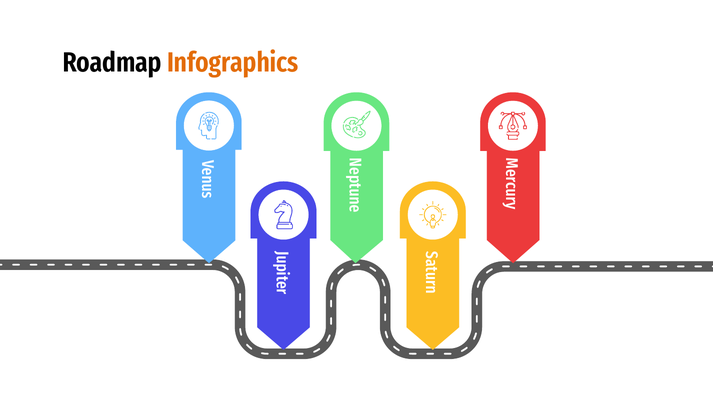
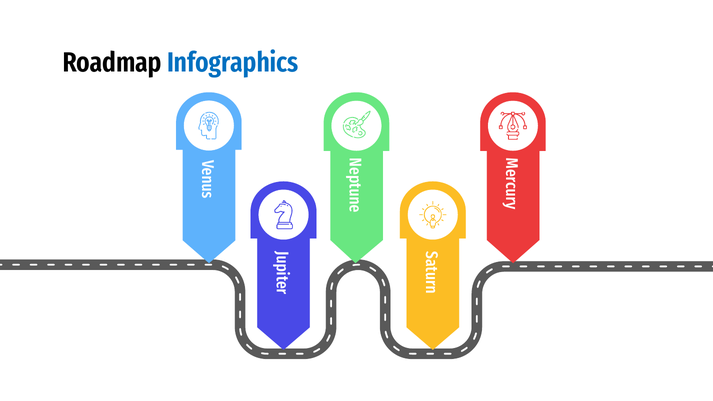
Infographics colour: orange -> blue (233, 63)
